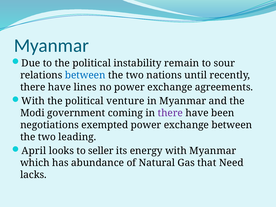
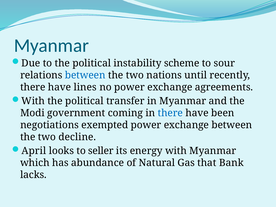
remain: remain -> scheme (182, 63)
venture: venture -> transfer (125, 101)
there colour: purple -> blue (170, 113)
leading: leading -> decline (77, 137)
Need: Need -> Bank (231, 163)
